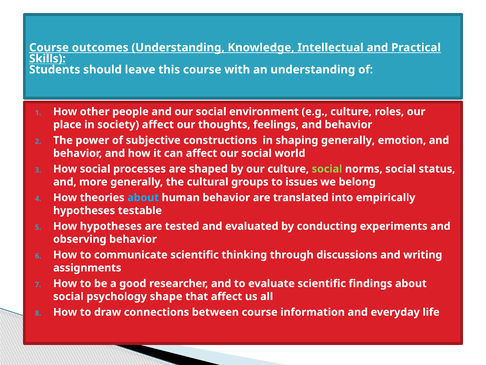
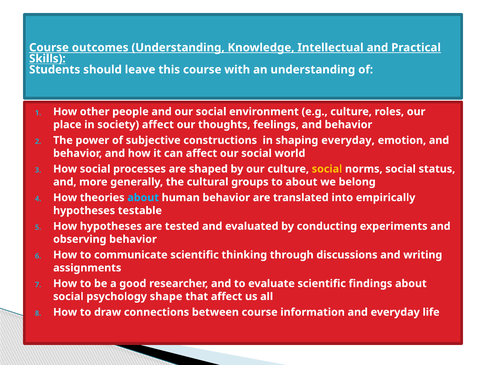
shaping generally: generally -> everyday (348, 140)
social colour: light green -> yellow (327, 169)
to issues: issues -> about (301, 182)
